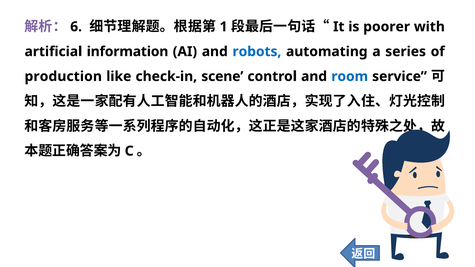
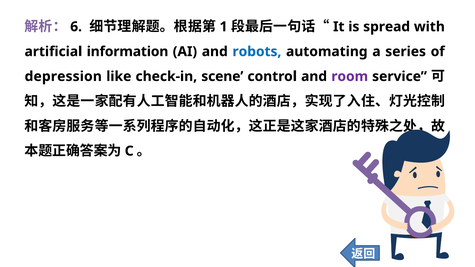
poorer: poorer -> spread (387, 27)
production: production -> depression (63, 76)
room colour: blue -> purple (350, 76)
